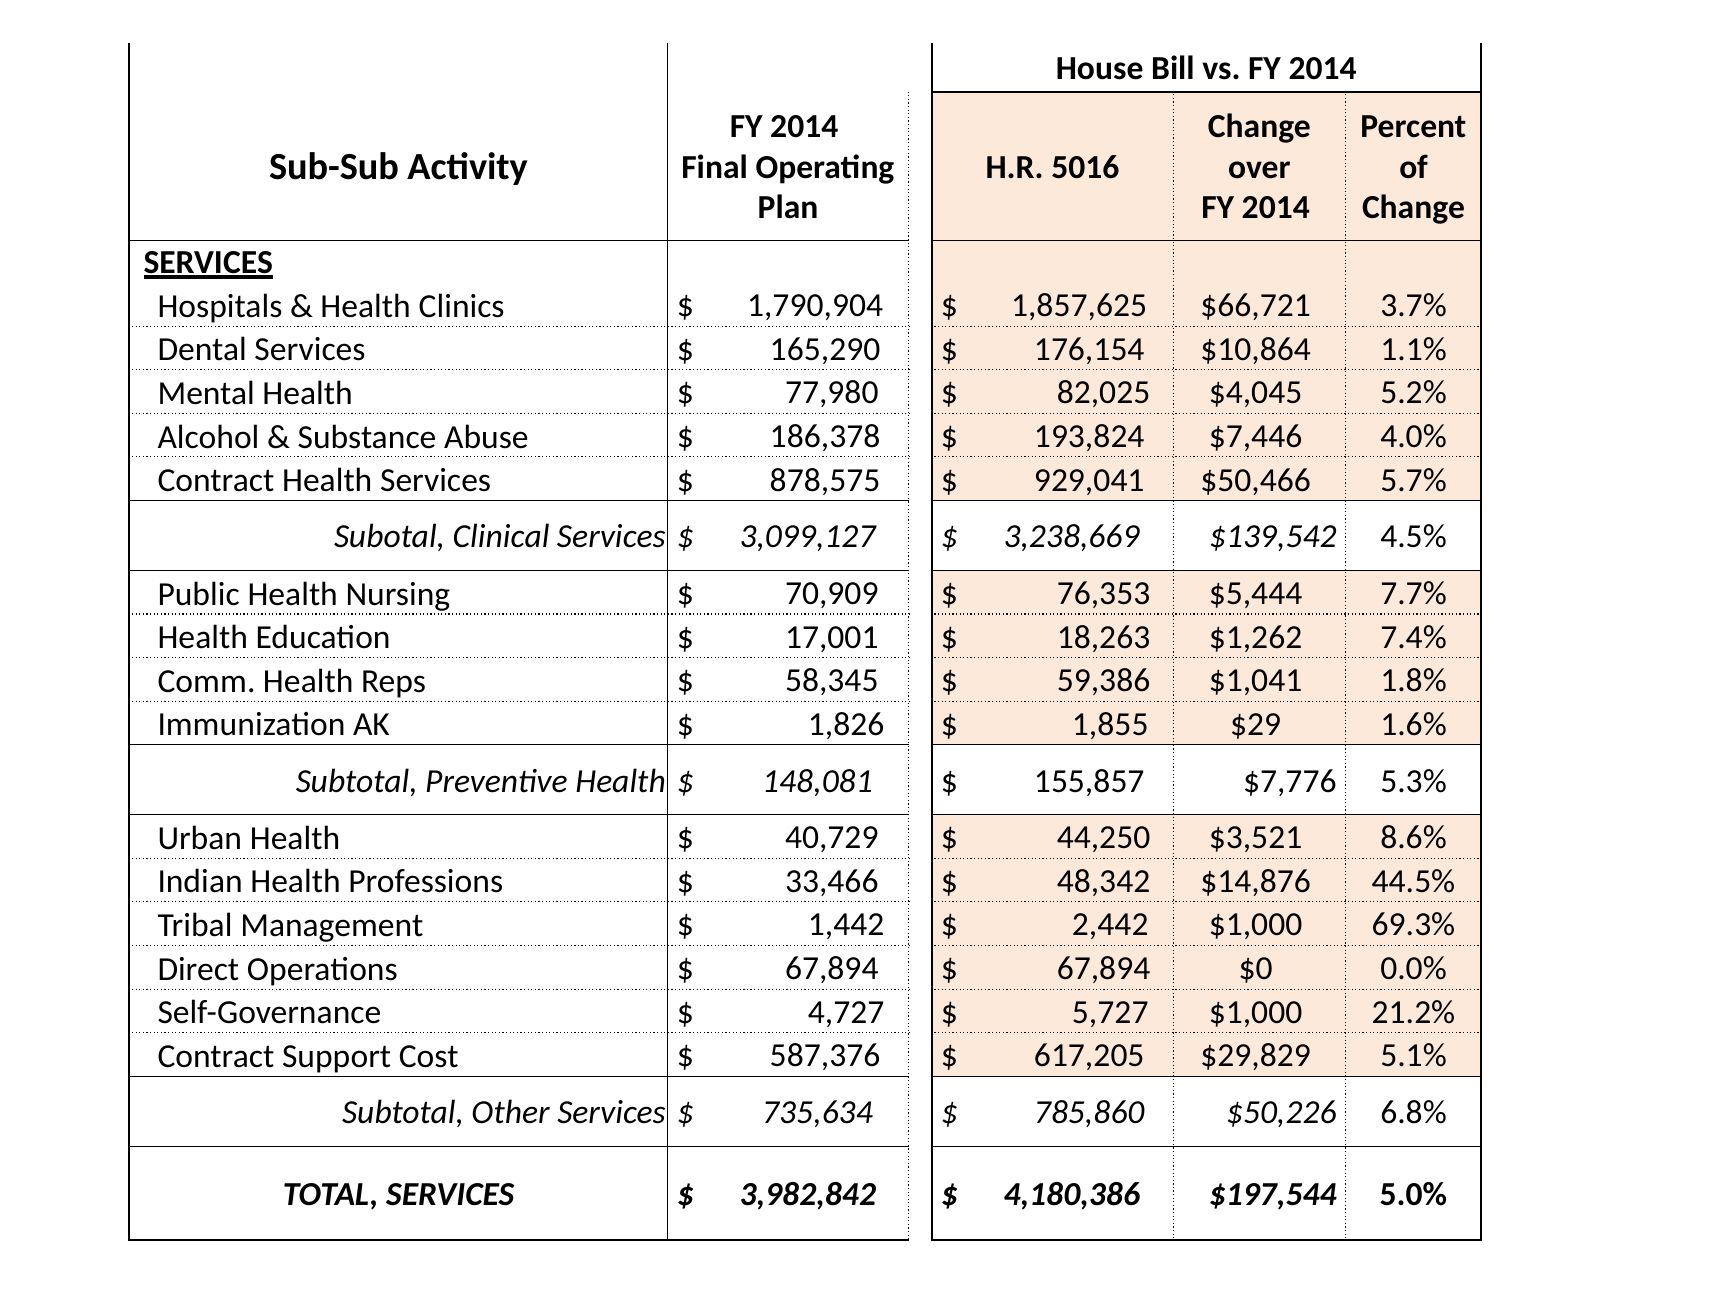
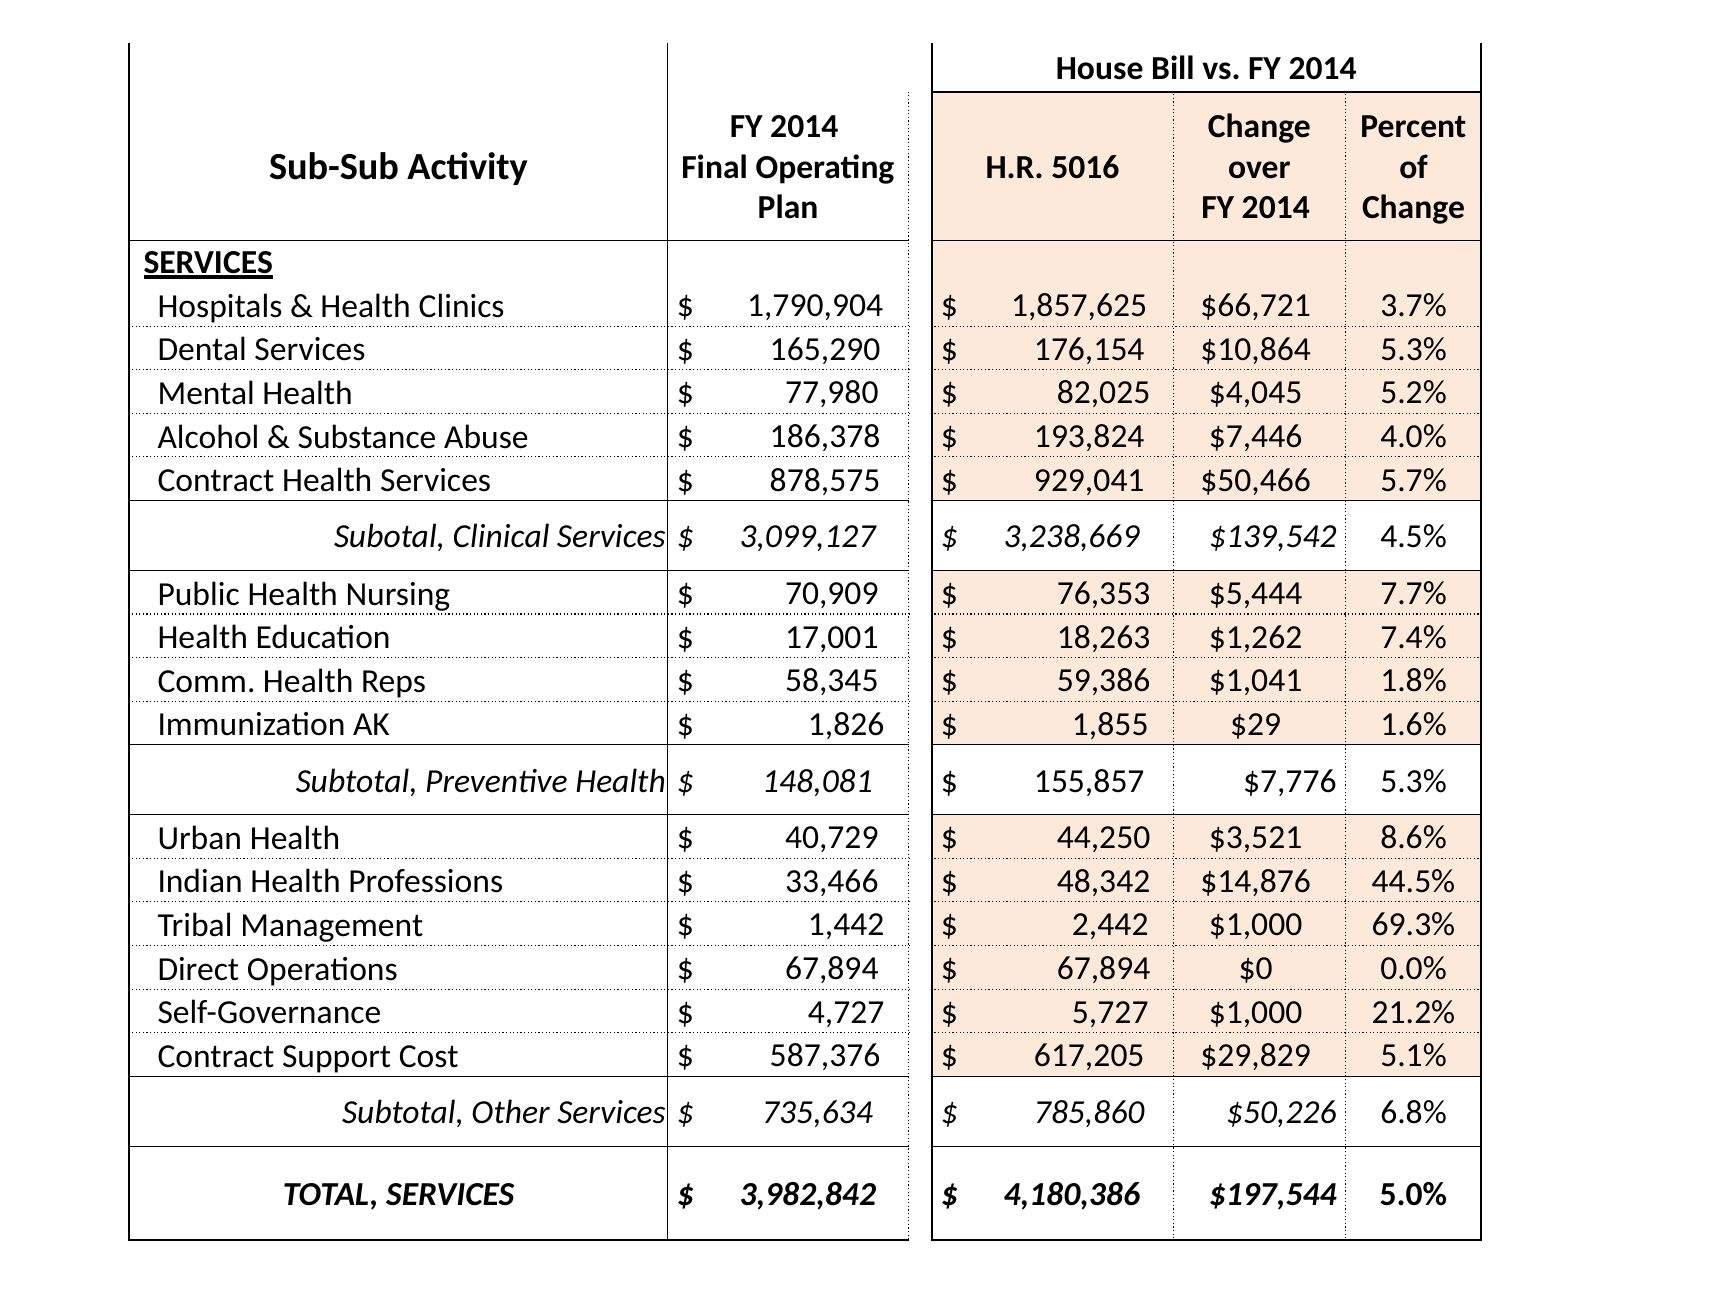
$10,864 1.1%: 1.1% -> 5.3% (1414, 349)
